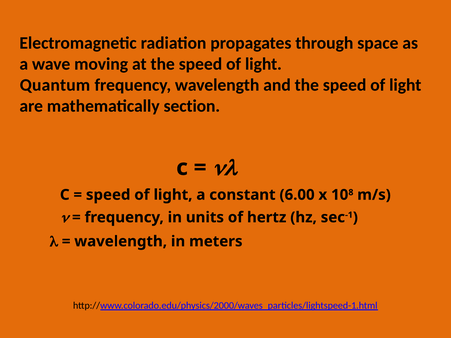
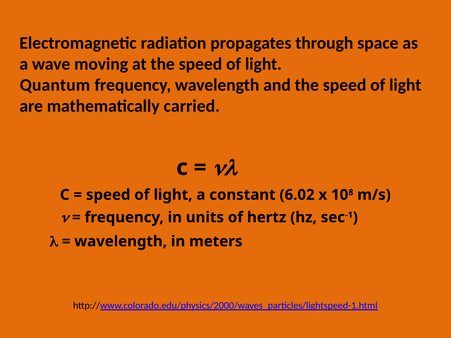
section: section -> carried (192, 106)
6.00: 6.00 -> 6.02 (297, 195)
